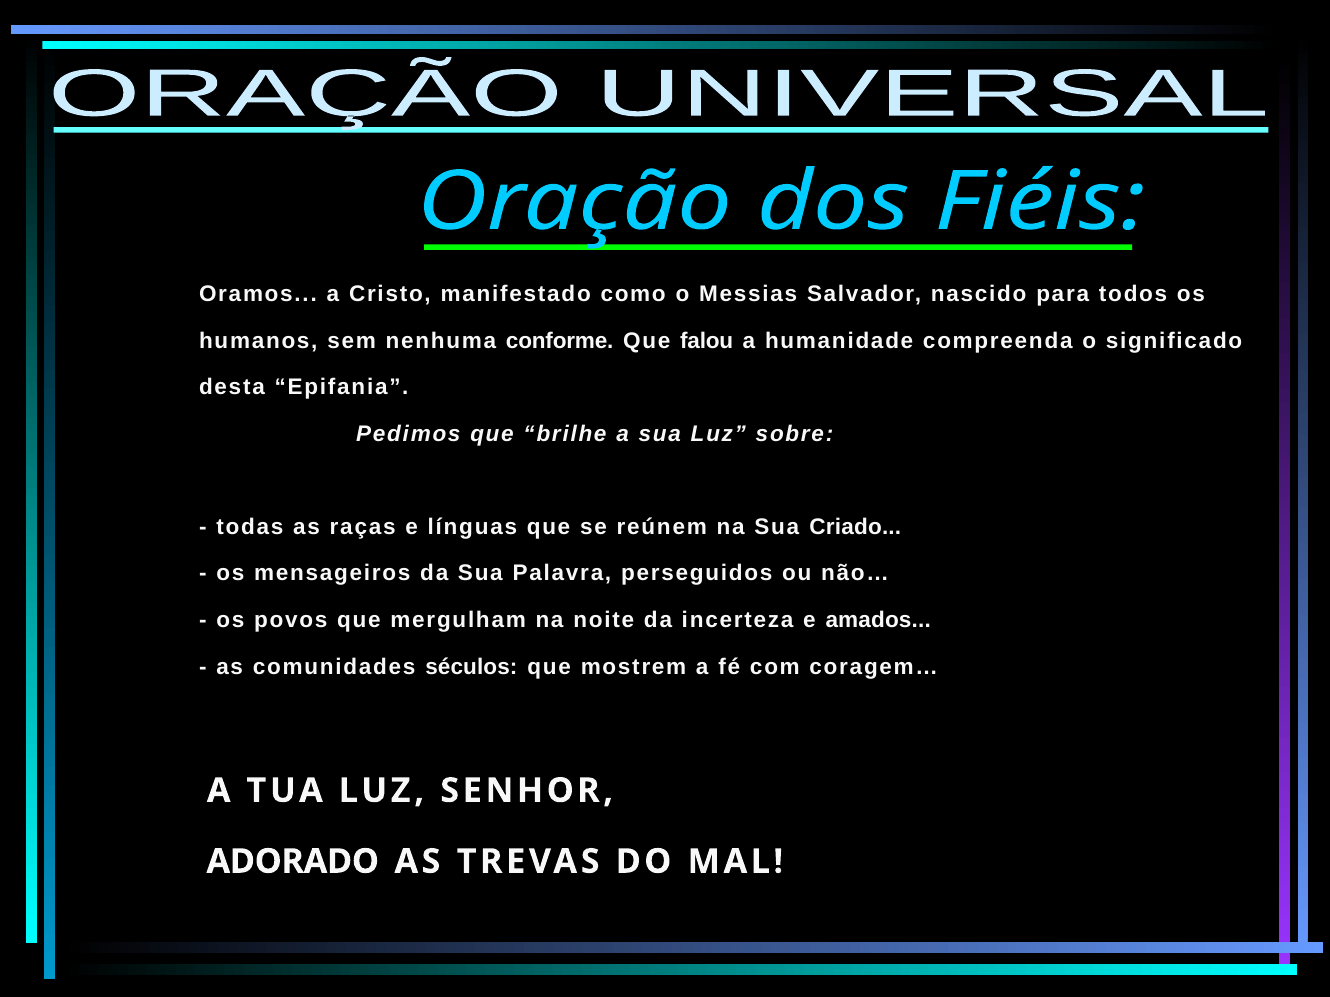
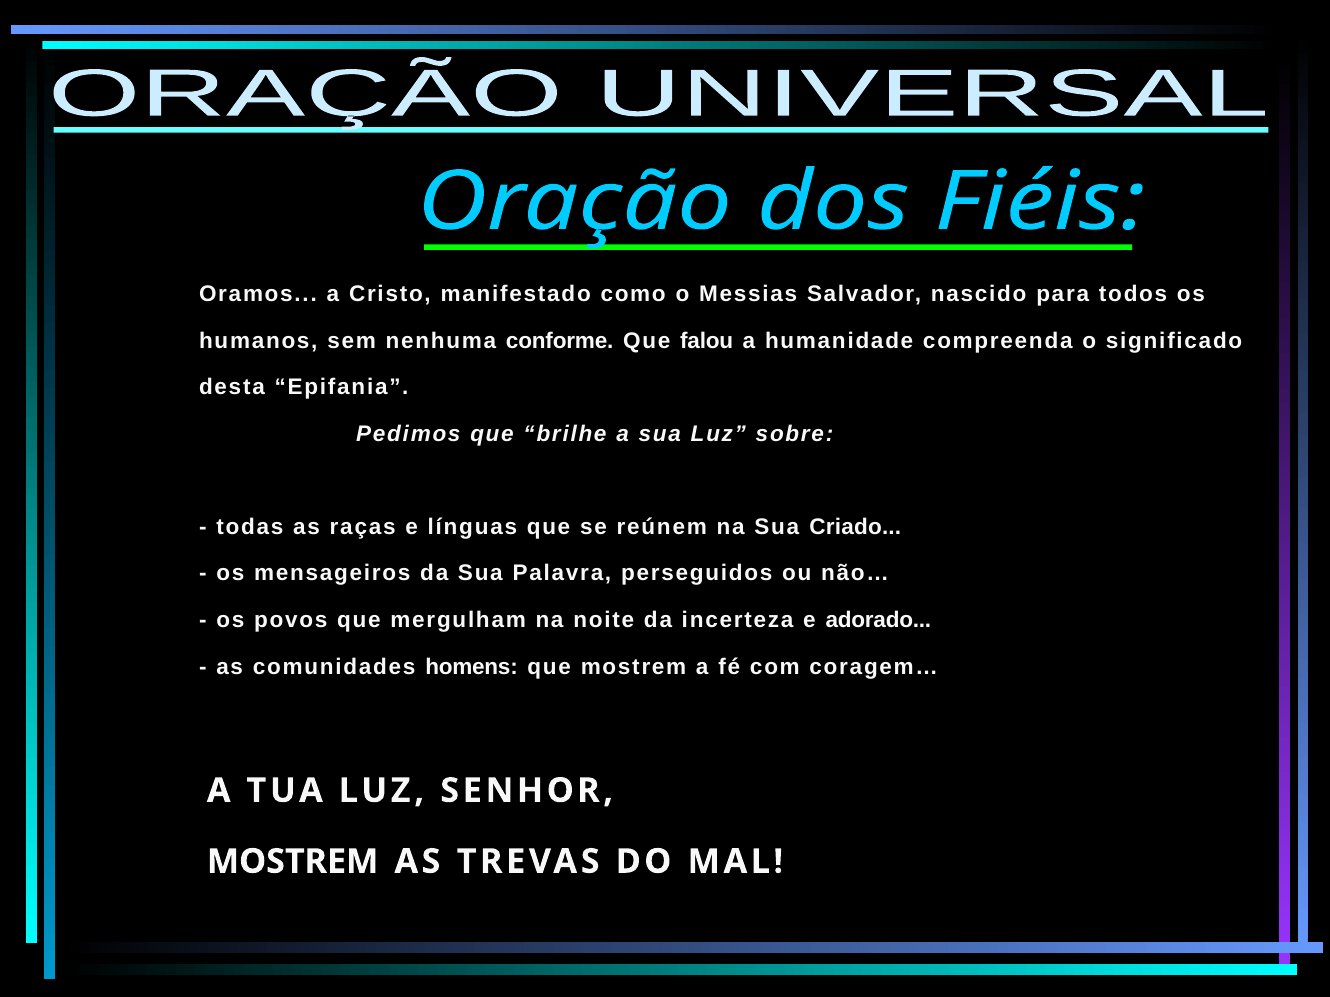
amados: amados -> adorado (878, 620)
séculos: séculos -> homens (472, 667)
ADORADO: ADORADO -> MOSTREM (293, 862)
